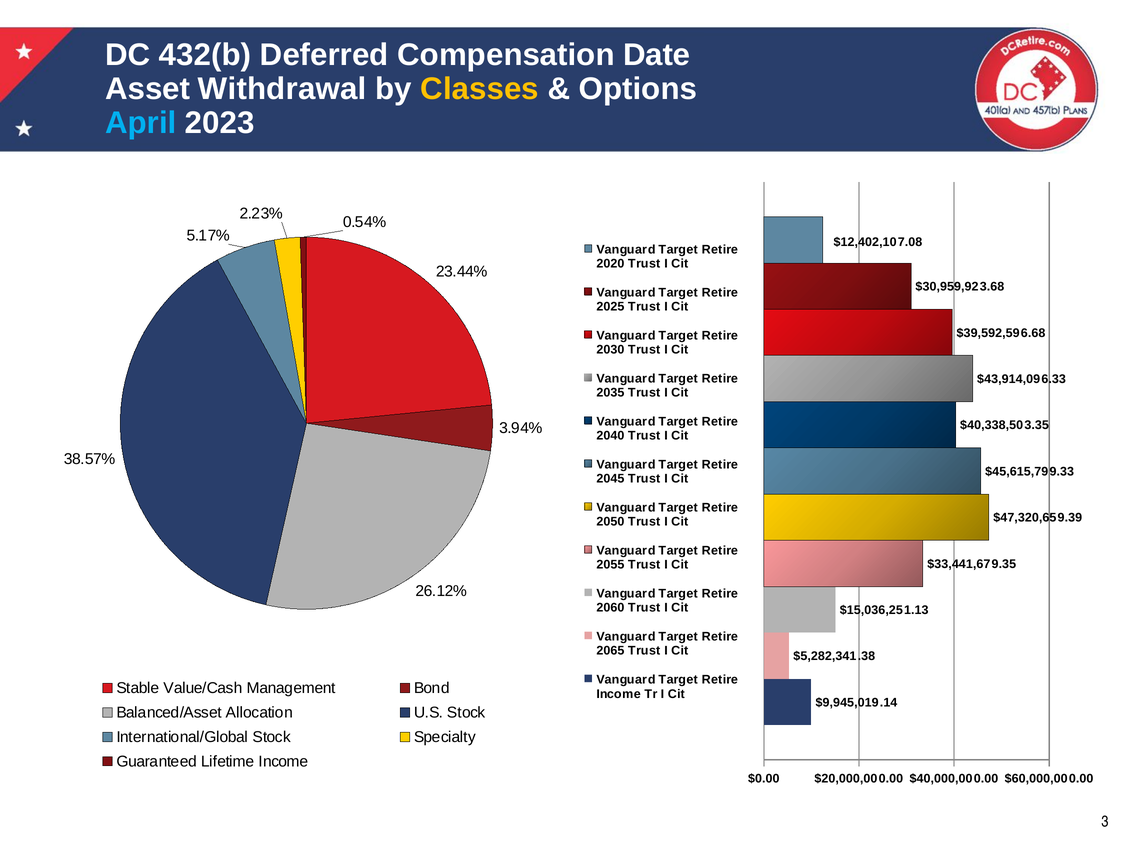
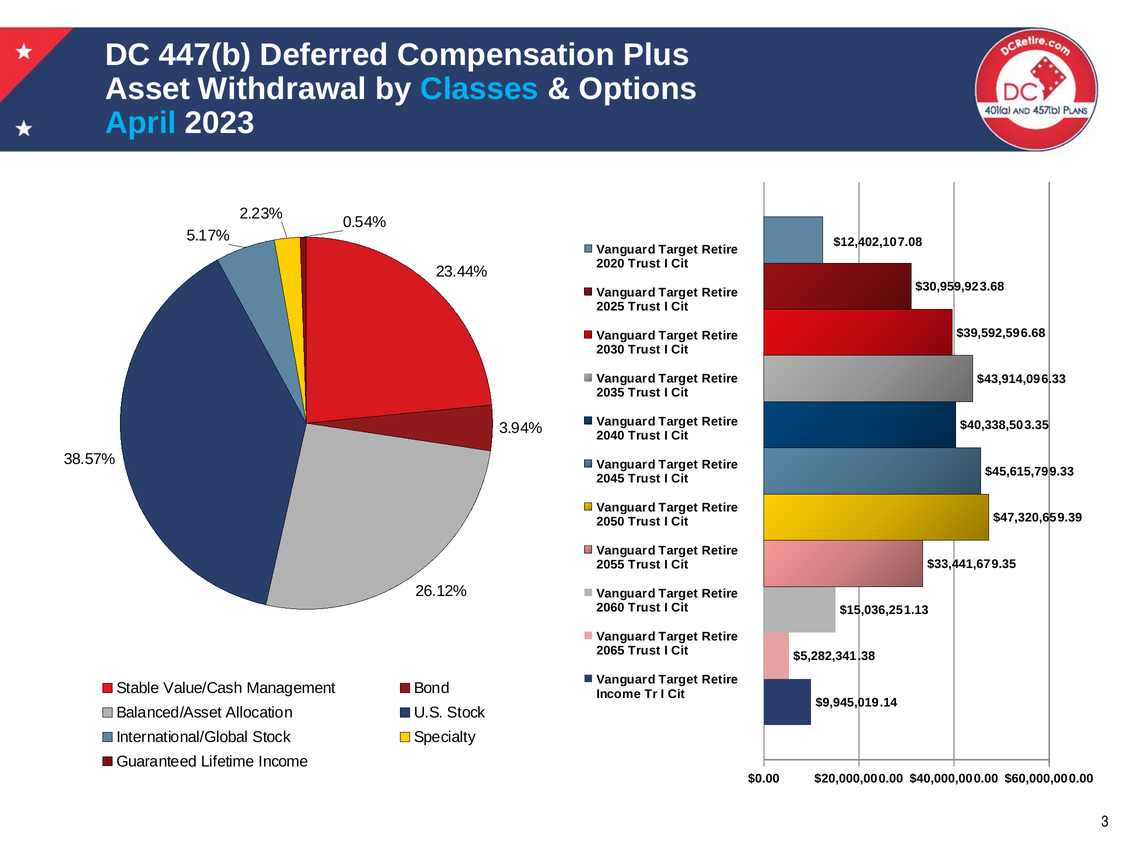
432(b: 432(b -> 447(b (205, 55)
Date: Date -> Plus (656, 55)
Classes colour: yellow -> light blue (480, 89)
